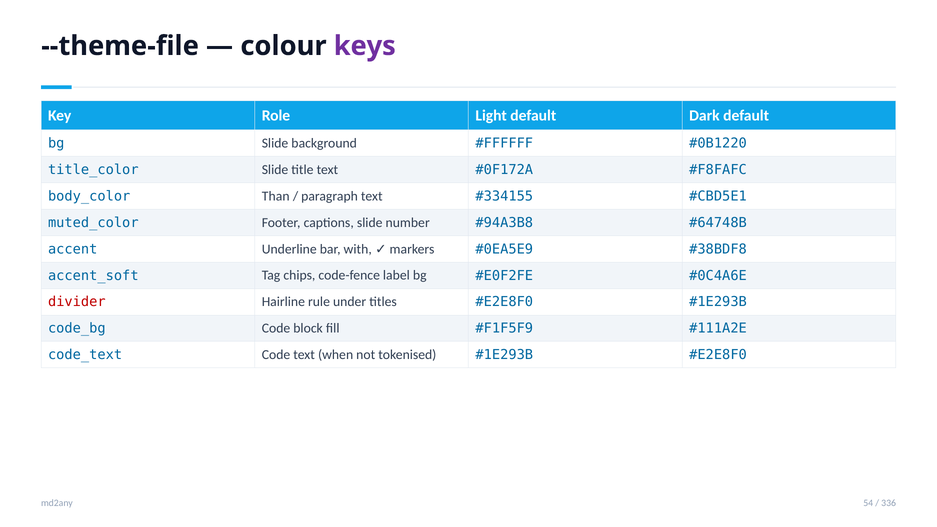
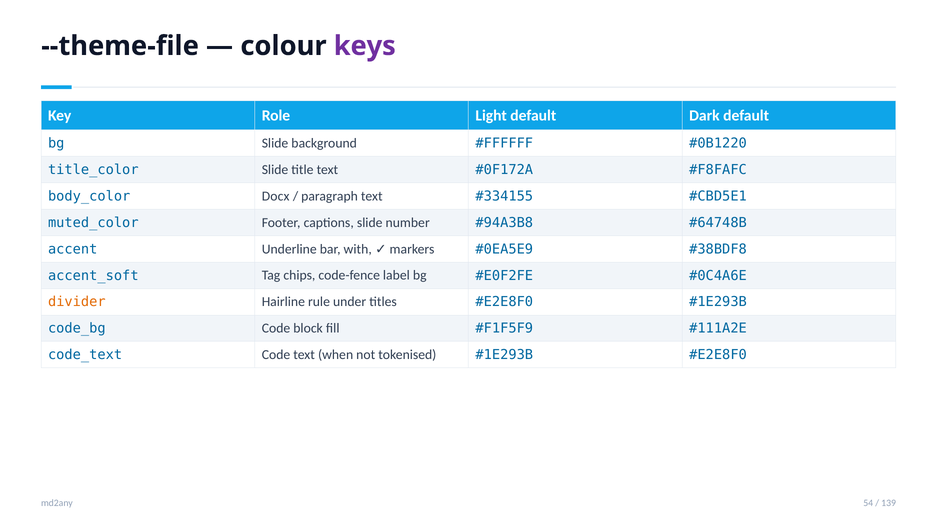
Than: Than -> Docx (276, 196)
divider colour: red -> orange (77, 302)
336: 336 -> 139 (889, 503)
